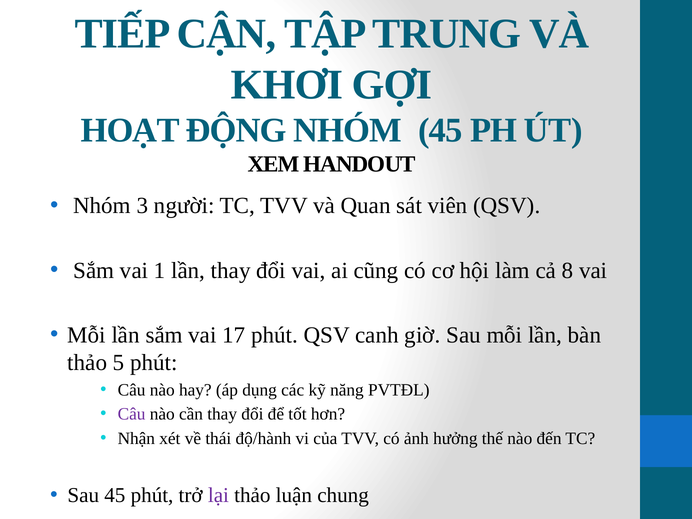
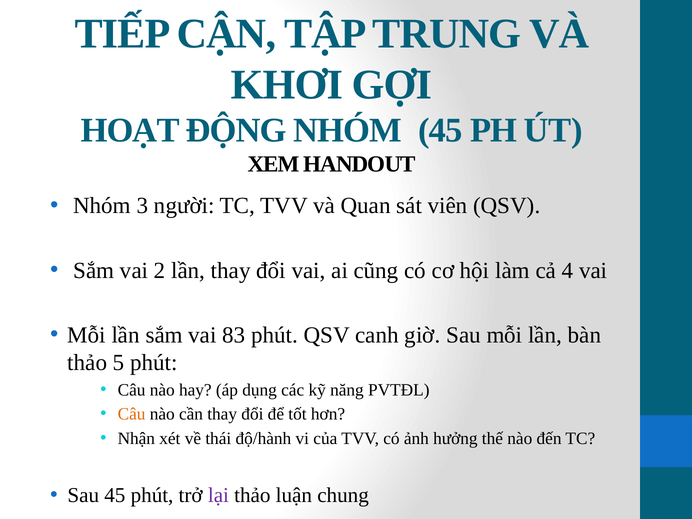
1: 1 -> 2 (160, 270)
8: 8 -> 4 (567, 270)
17: 17 -> 83 (234, 335)
Câu colour: purple -> orange (132, 414)
